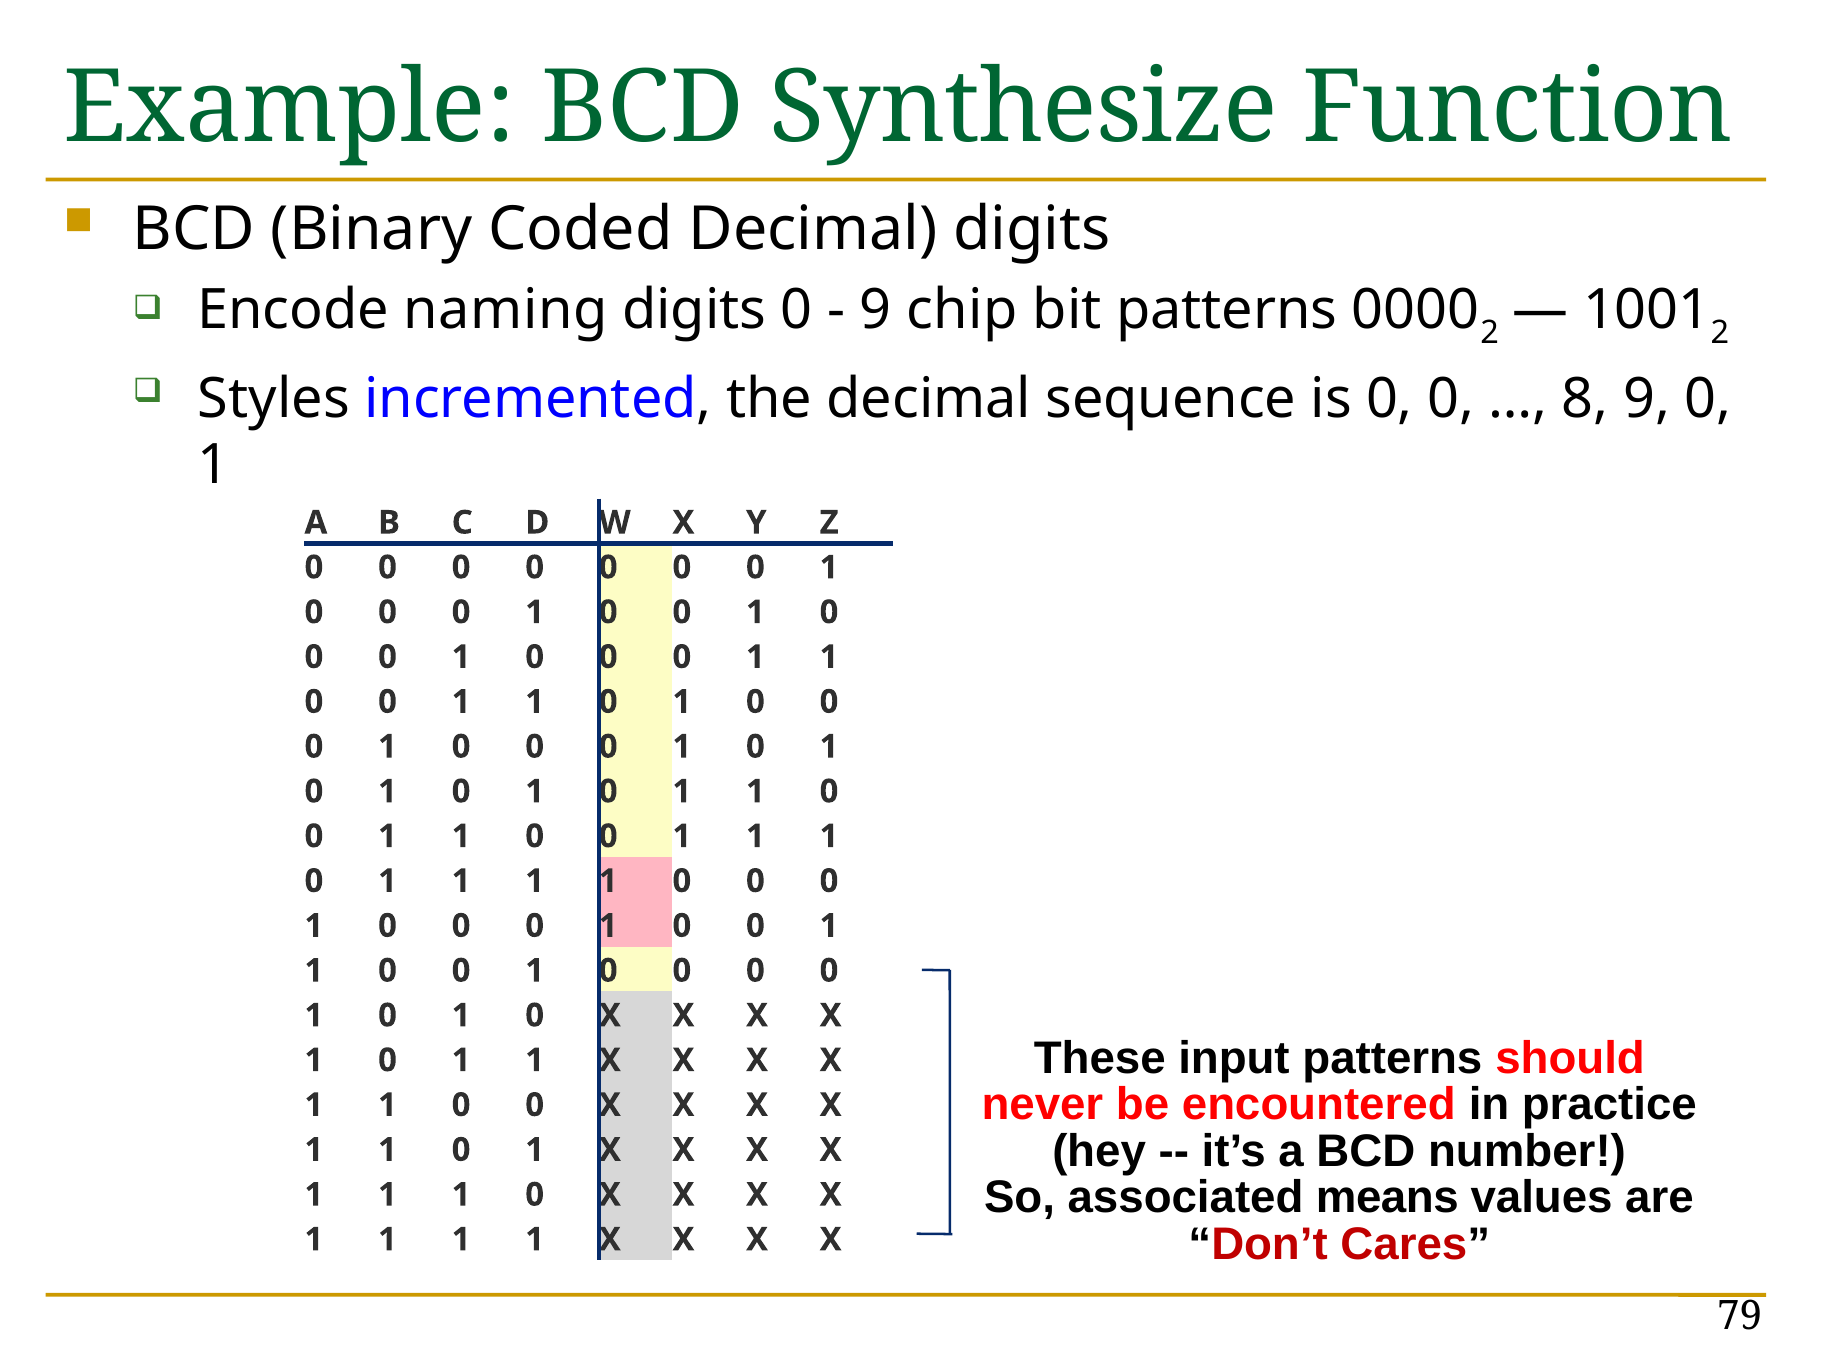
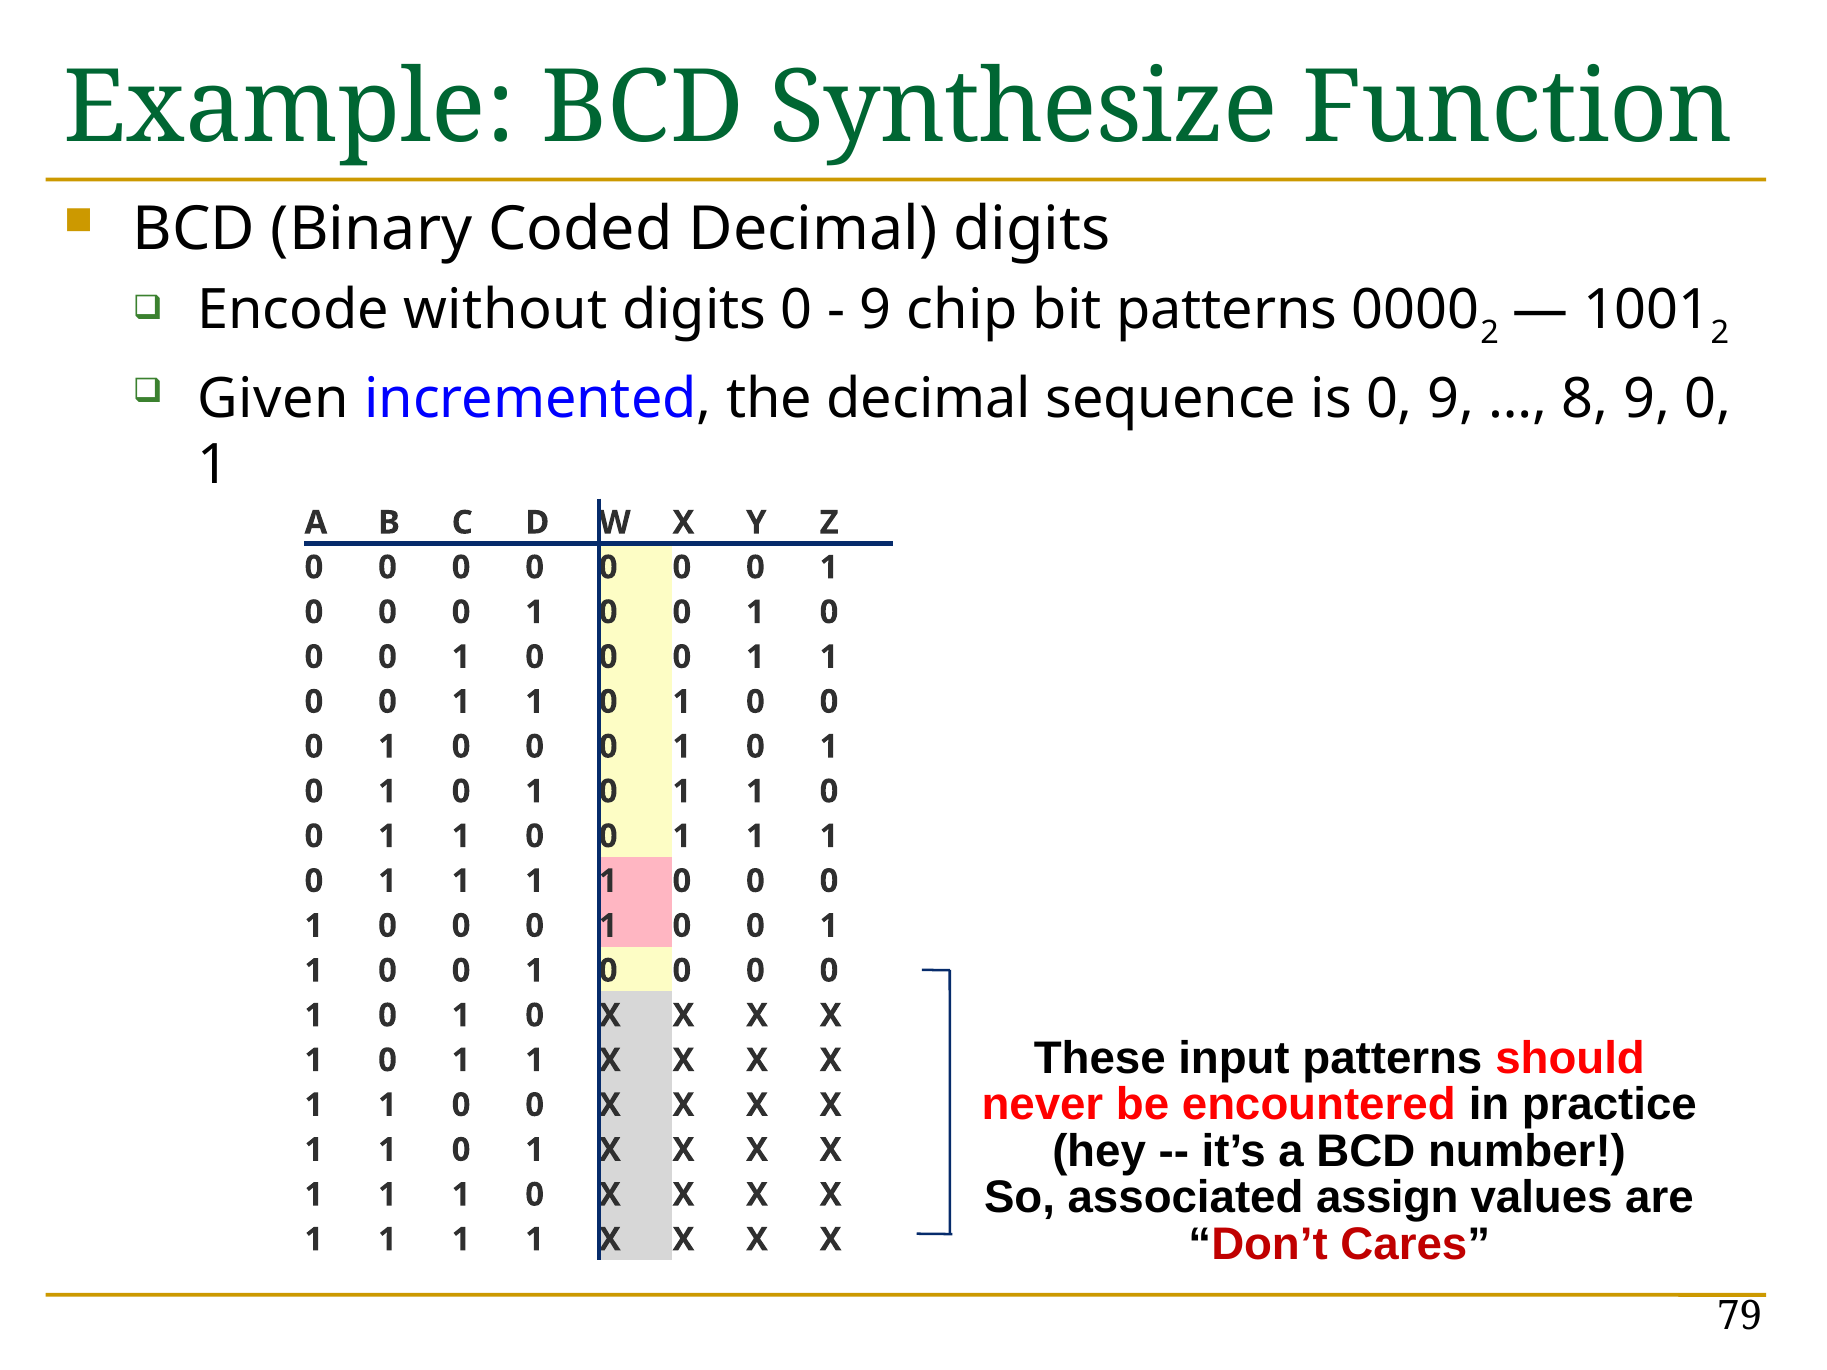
naming: naming -> without (506, 310)
Styles: Styles -> Given (274, 399)
is 0 0: 0 -> 9 (1451, 399)
means: means -> assign (1387, 1198)
